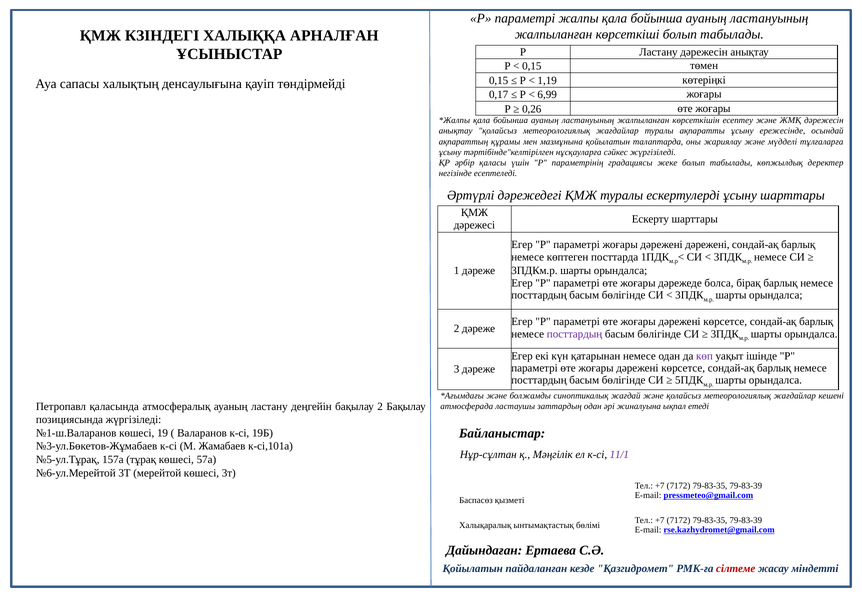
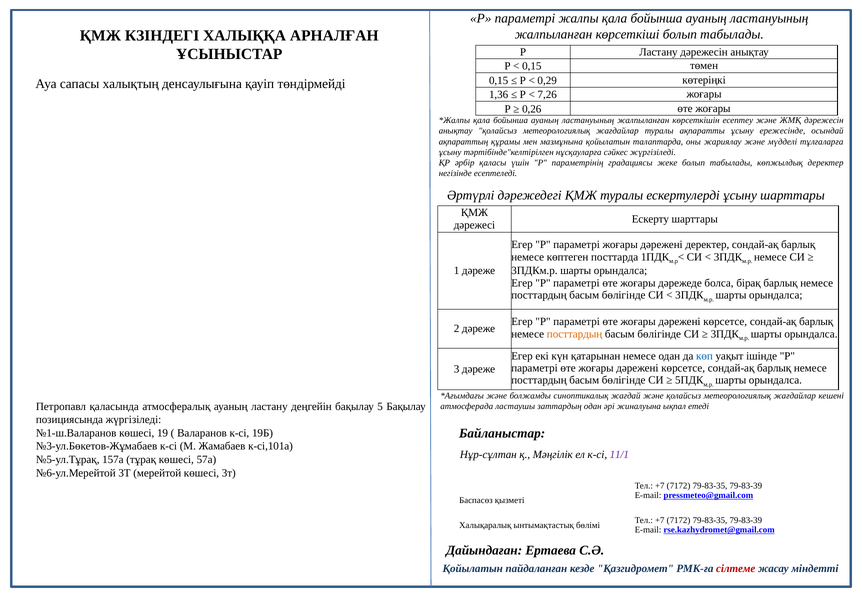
1,19: 1,19 -> 0,29 (547, 80)
0,17: 0,17 -> 1,36 (499, 95)
6,99: 6,99 -> 7,26 (547, 95)
дәрежені дәрежені: дәрежені -> деректер (707, 245)
посттардың colour: purple -> orange (575, 334)
көп colour: purple -> blue (704, 356)
бақылау 2: 2 -> 5 (380, 406)
